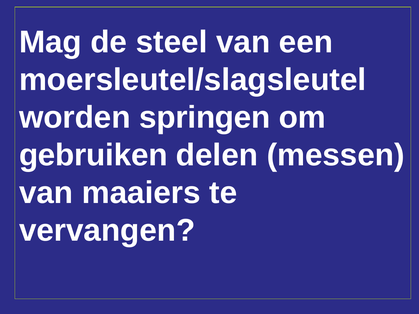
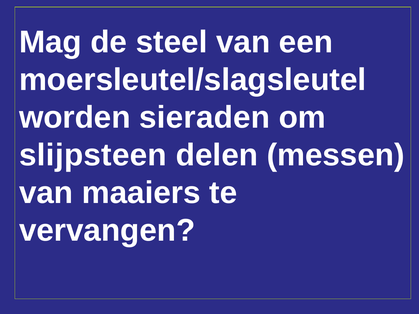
springen: springen -> sieraden (205, 117)
gebruiken: gebruiken -> slijpsteen (93, 155)
